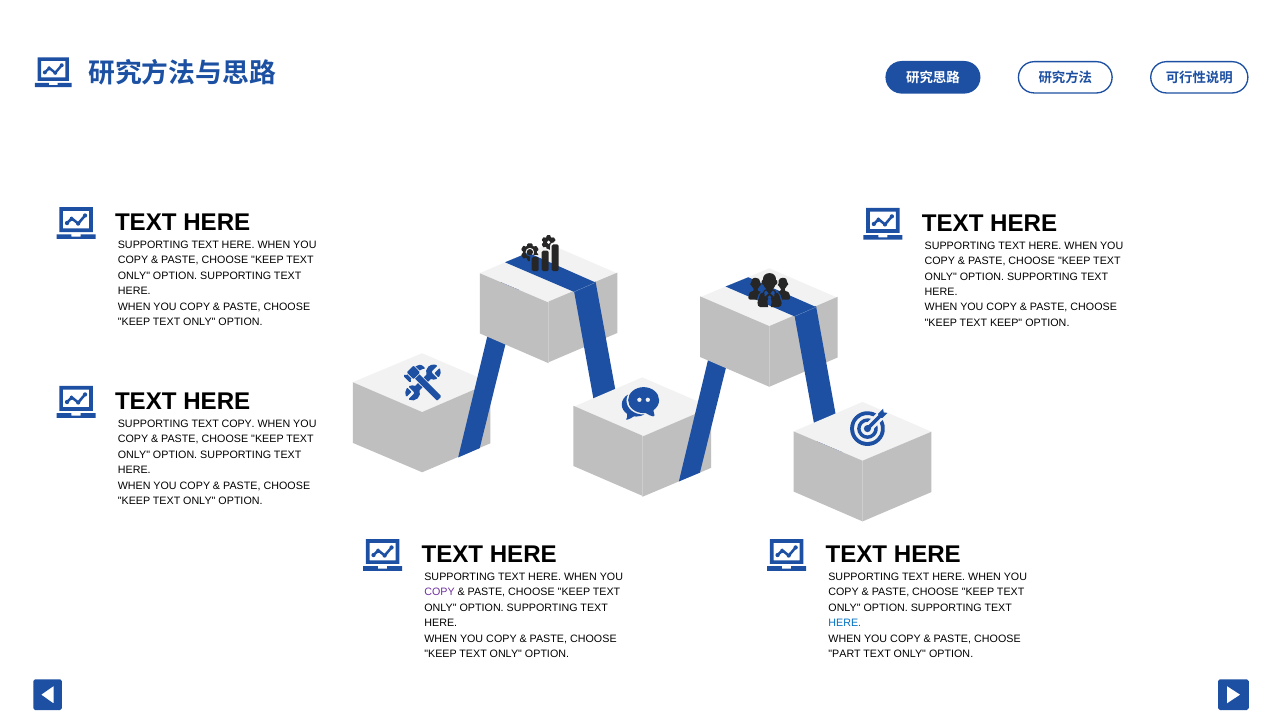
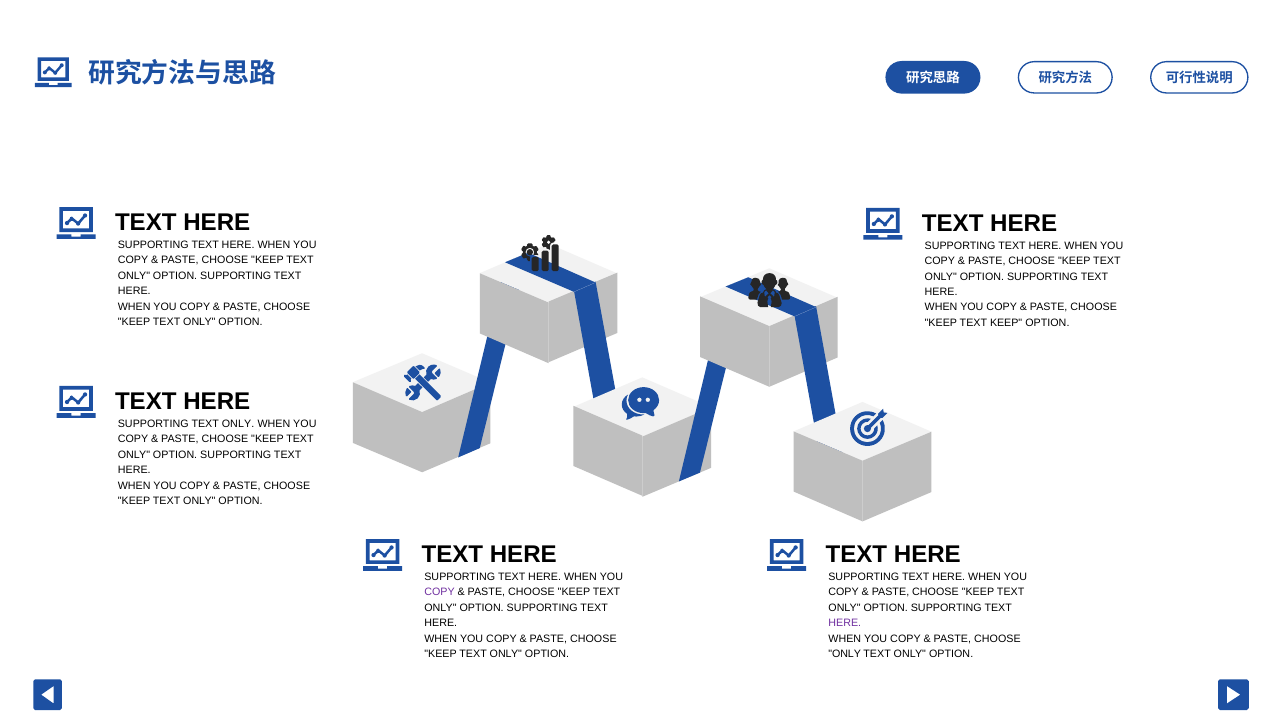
SUPPORTING TEXT COPY: COPY -> ONLY (238, 424)
HERE colour: blue -> purple (845, 623)
PART: PART -> ONLY (845, 653)
